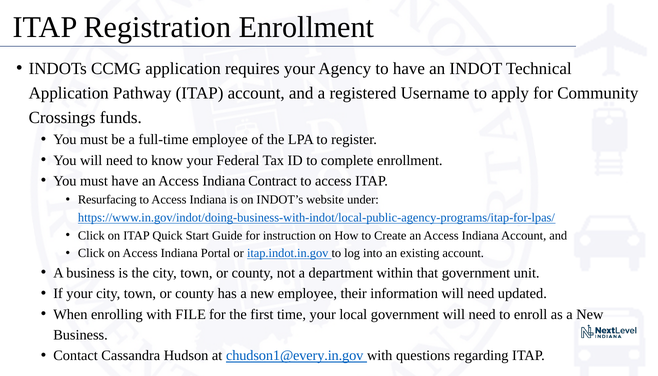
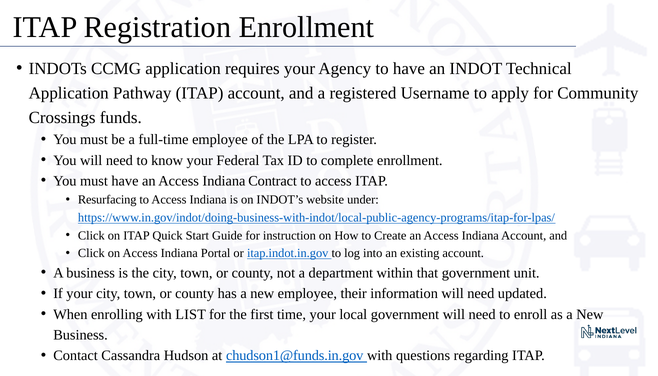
FILE: FILE -> LIST (191, 314)
chudson1@every.in.gov: chudson1@every.in.gov -> chudson1@funds.in.gov (295, 356)
